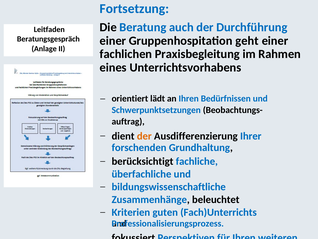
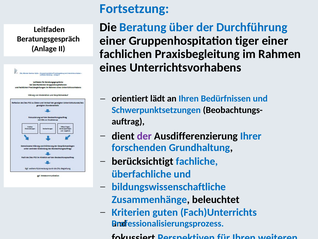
auch: auch -> über (181, 27)
geht: geht -> tiger (247, 41)
der colour: orange -> purple (144, 136)
